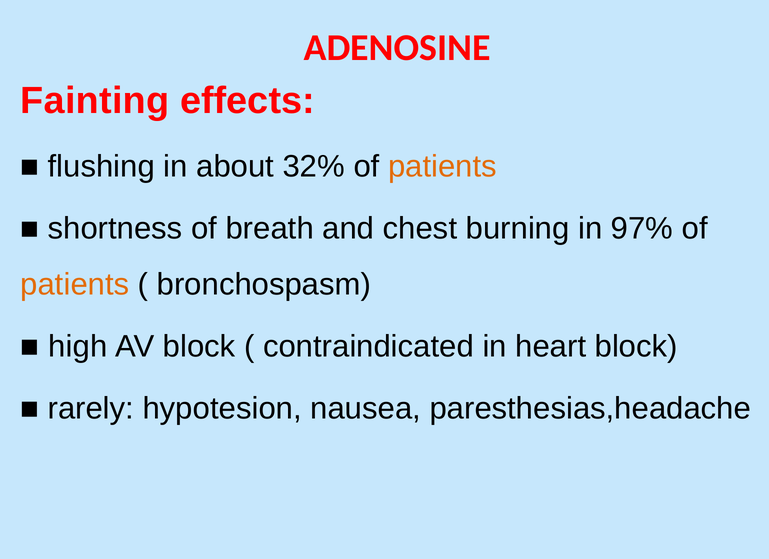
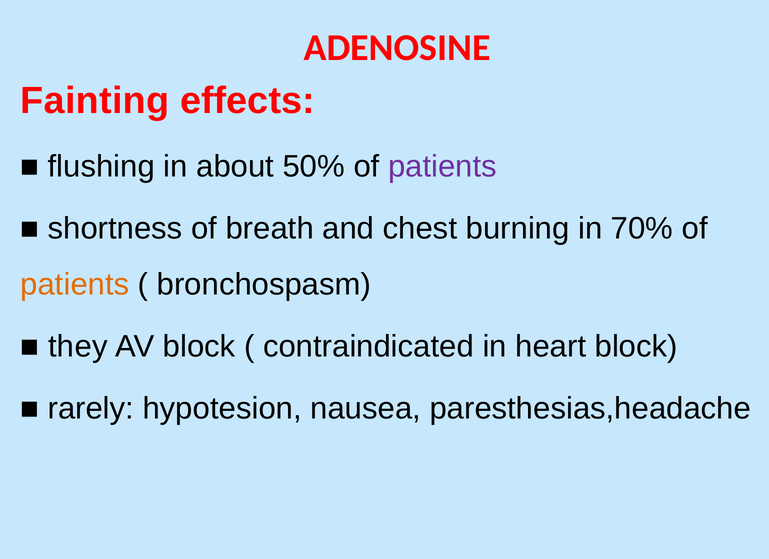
32%: 32% -> 50% (314, 167)
patients colour: orange -> purple (442, 167)
97%: 97% -> 70% (642, 229)
high: high -> they (78, 347)
